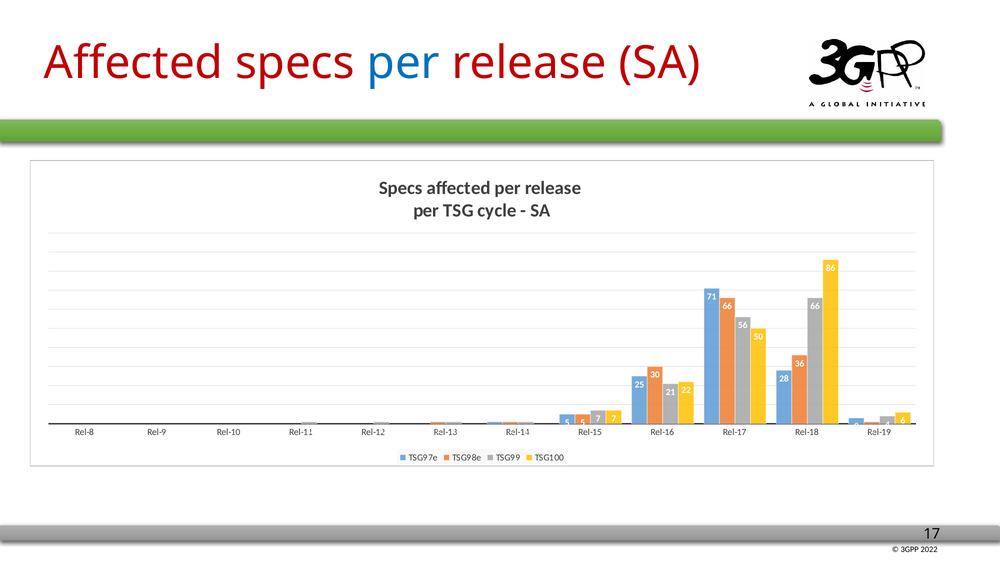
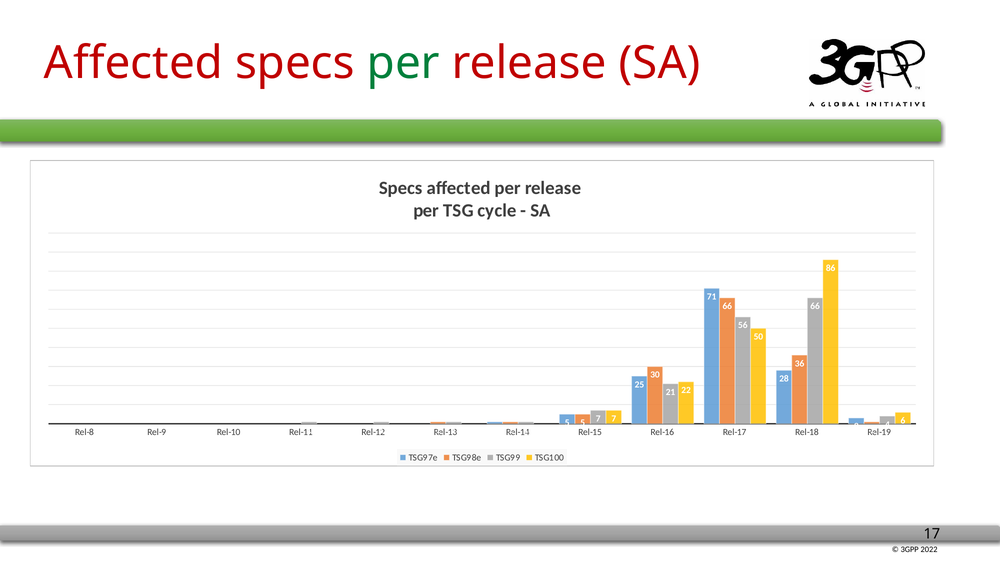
per colour: blue -> green (403, 63)
